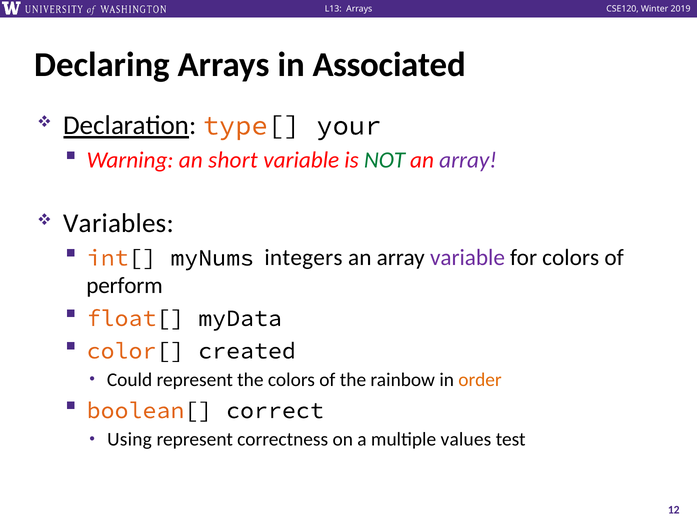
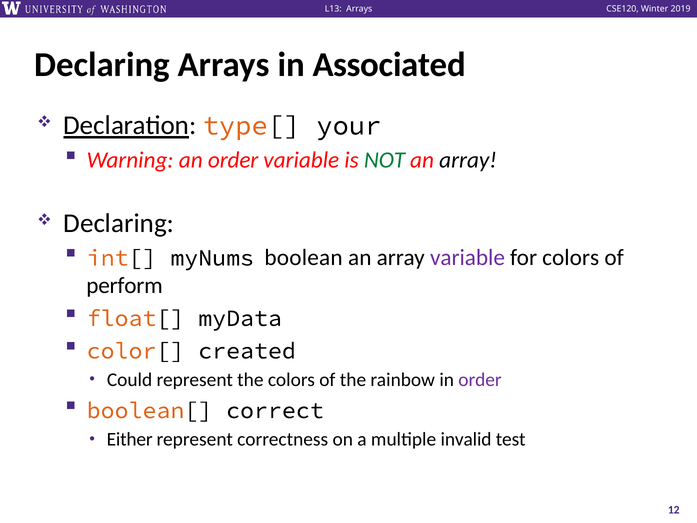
an short: short -> order (233, 160)
array colour: purple -> black (468, 160)
Variables: Variables -> Declaring (119, 223)
integers: integers -> boolean (304, 258)
order colour: orange -> purple (480, 380)
Using: Using -> Either (130, 439)
values: values -> invalid (466, 439)
